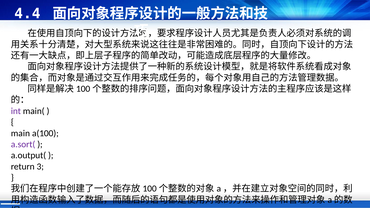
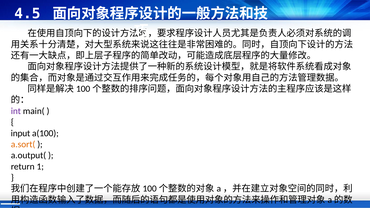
4.4: 4.4 -> 4.5 (27, 14)
main: main -> input (21, 133)
a.sort( colour: purple -> orange (23, 144)
3: 3 -> 1 (40, 167)
